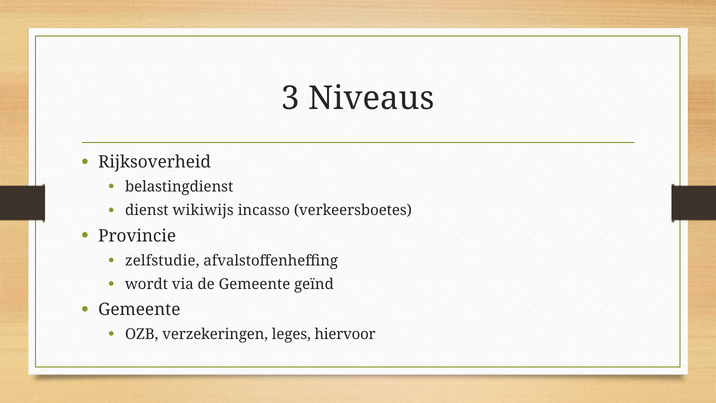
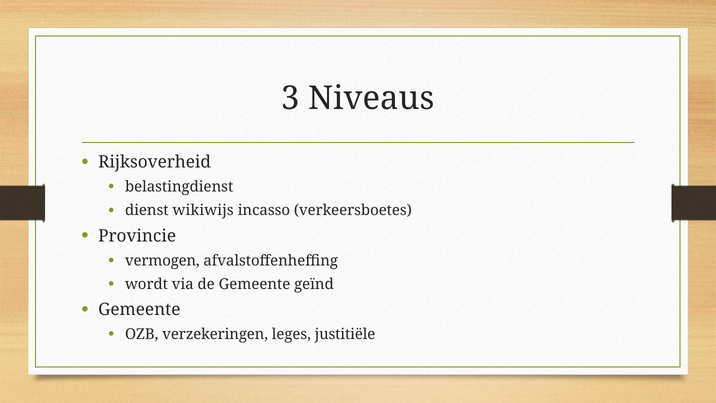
zelfstudie: zelfstudie -> vermogen (162, 261)
hiervoor: hiervoor -> justitiële (345, 334)
